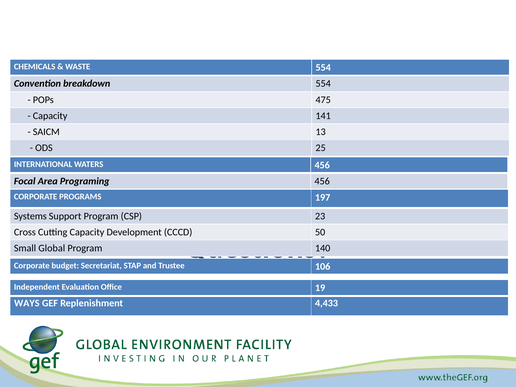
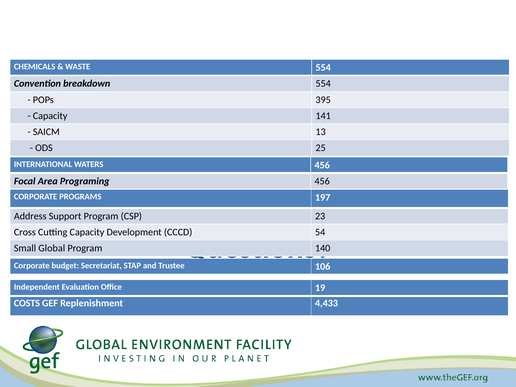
475: 475 -> 395 (323, 100)
Systems: Systems -> Address (30, 216)
50: 50 -> 54 (320, 232)
WAYS: WAYS -> COSTS (27, 303)
